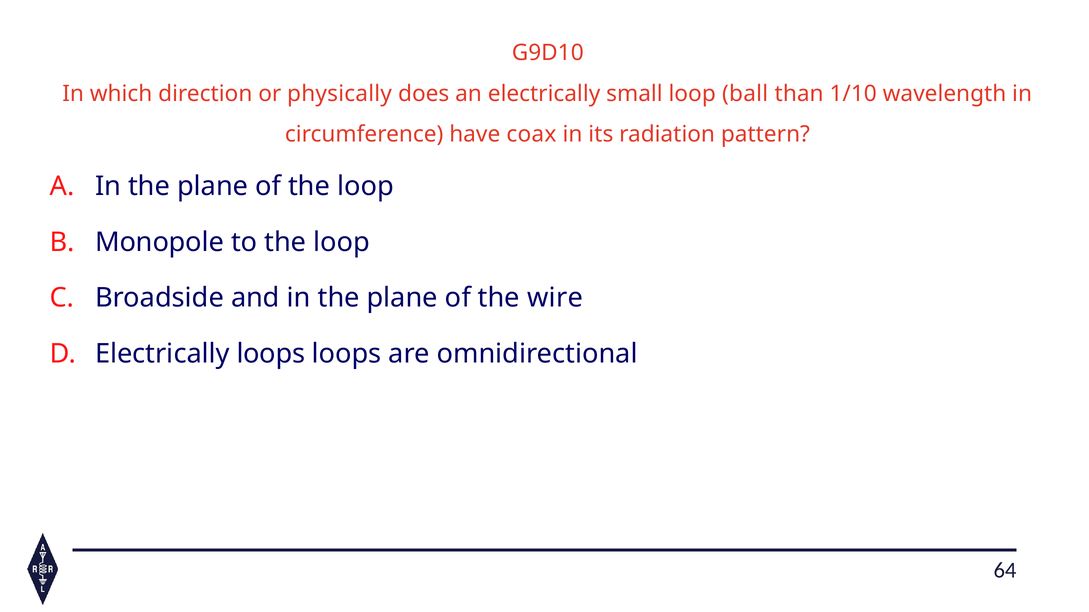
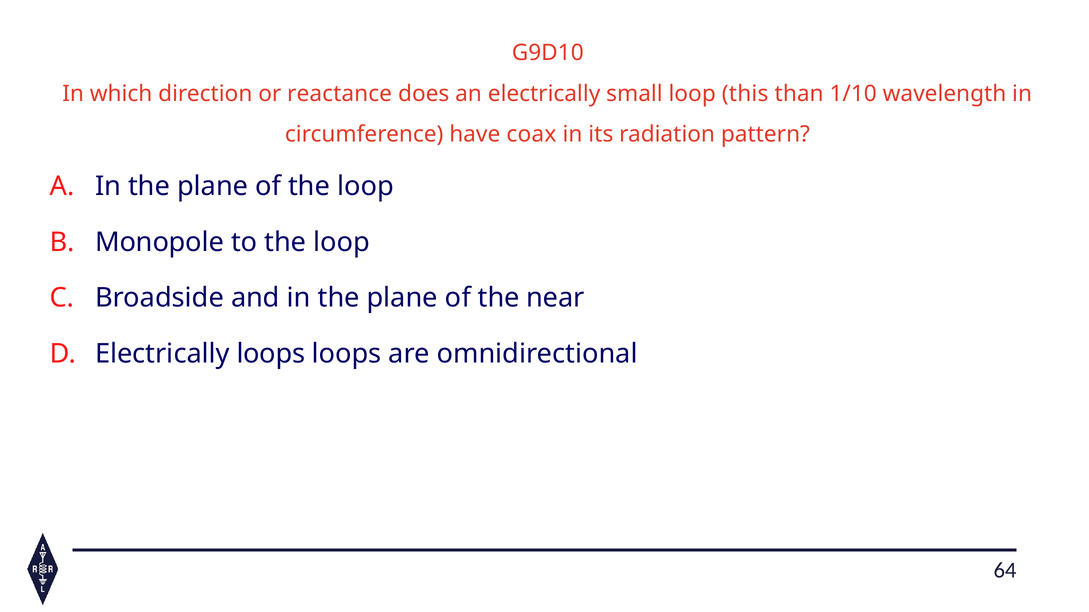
physically: physically -> reactance (340, 94)
ball: ball -> this (745, 94)
wire: wire -> near (555, 298)
